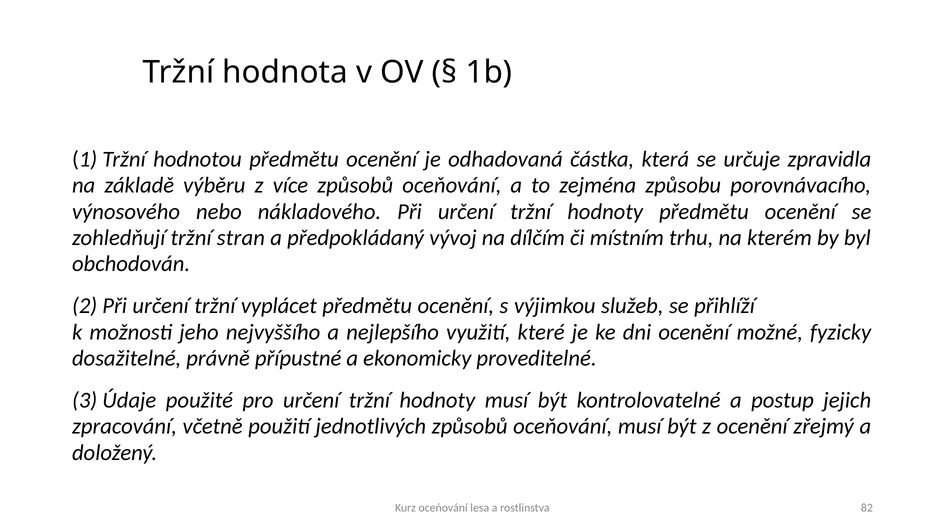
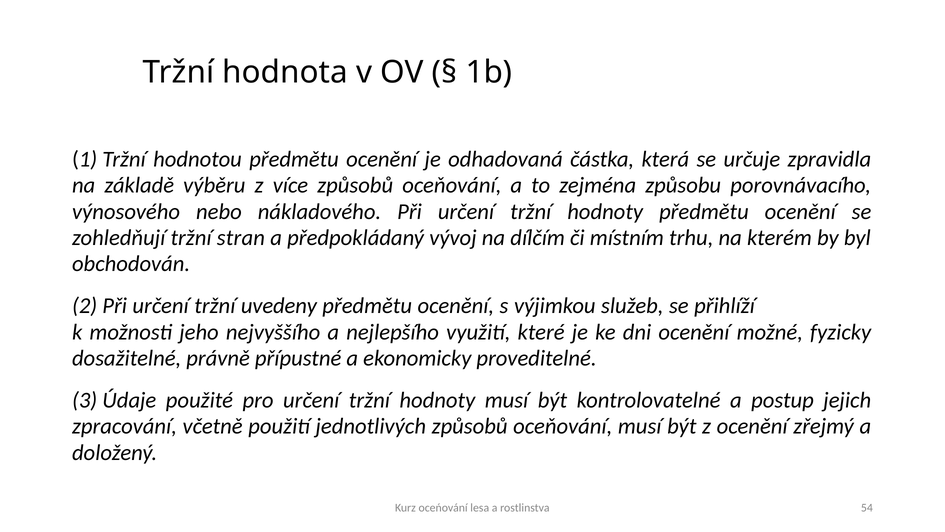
vyplácet: vyplácet -> uvedeny (279, 306)
82: 82 -> 54 (867, 508)
